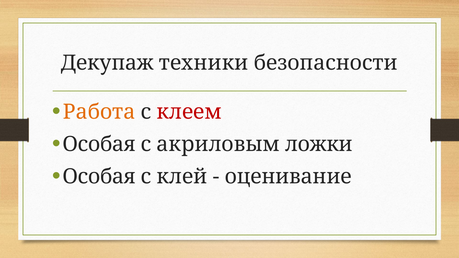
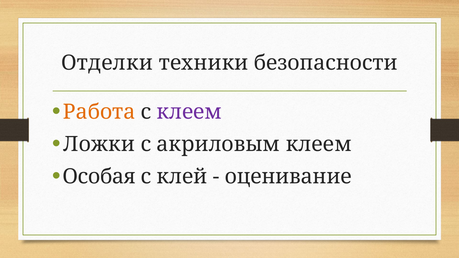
Декупаж: Декупаж -> Отделки (107, 63)
клеем colour: red -> purple (189, 112)
Особая: Особая -> Ложки (99, 144)
акриловым ложки: ложки -> клеем (319, 144)
